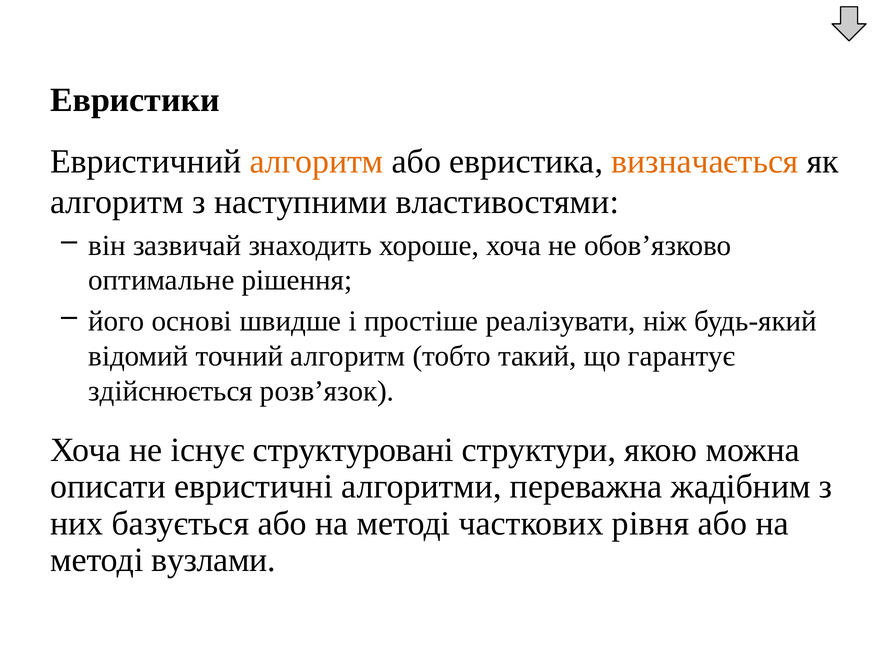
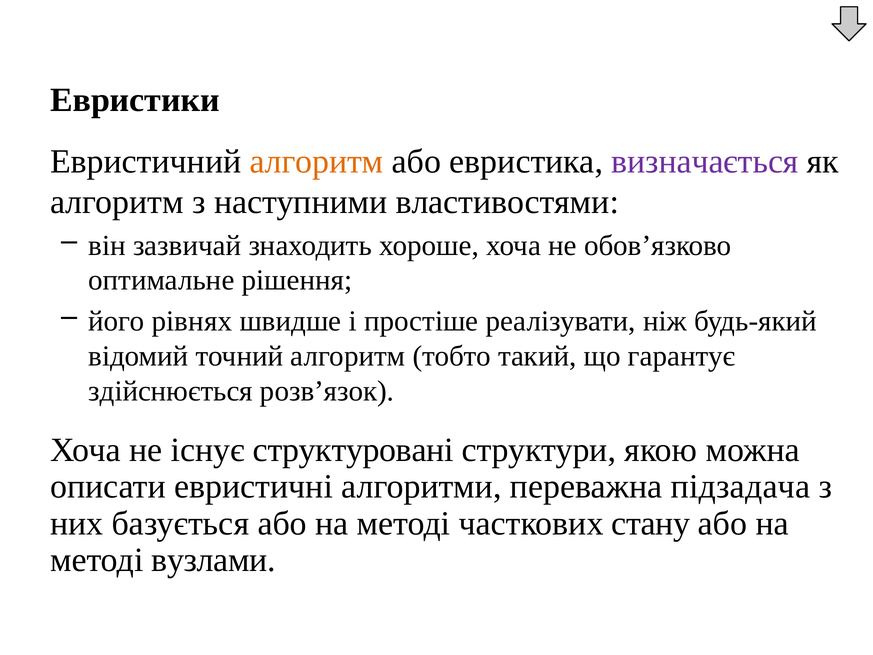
визначається colour: orange -> purple (705, 161)
основі: основі -> рівнях (192, 321)
жадібним: жадібним -> підзадача (741, 487)
рівня: рівня -> стану (651, 523)
